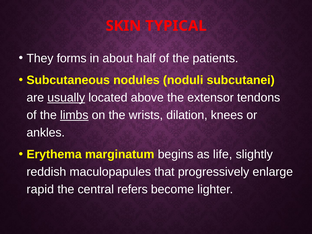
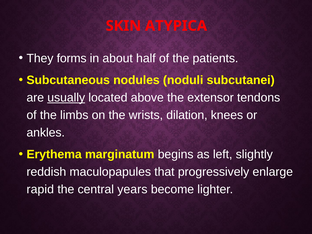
TYPICAL: TYPICAL -> ATYPICA (176, 26)
limbs underline: present -> none (74, 115)
life: life -> left (223, 154)
refers: refers -> years (132, 189)
